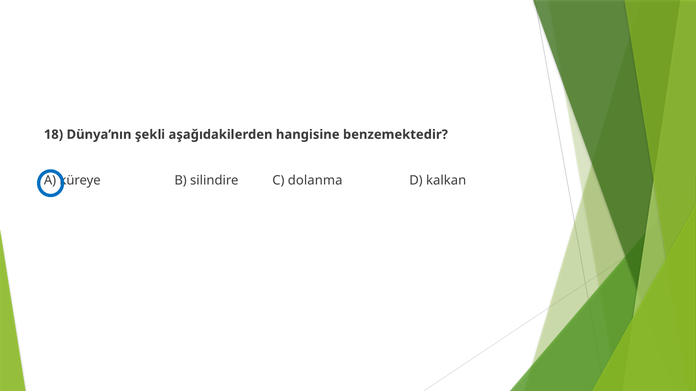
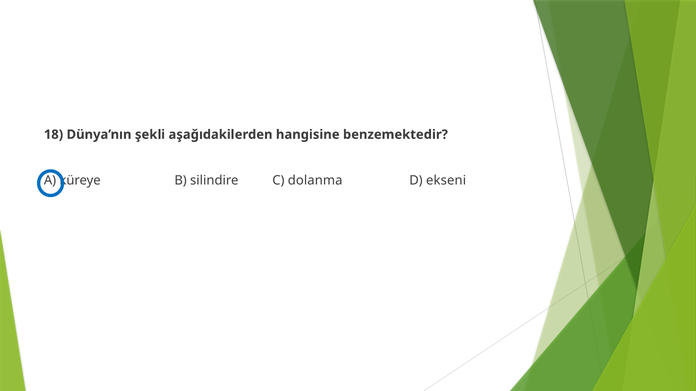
kalkan: kalkan -> ekseni (446, 181)
